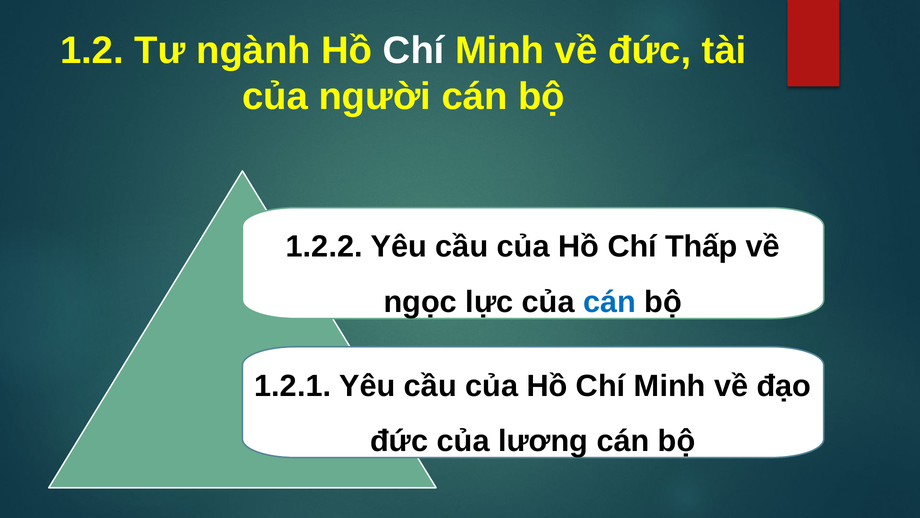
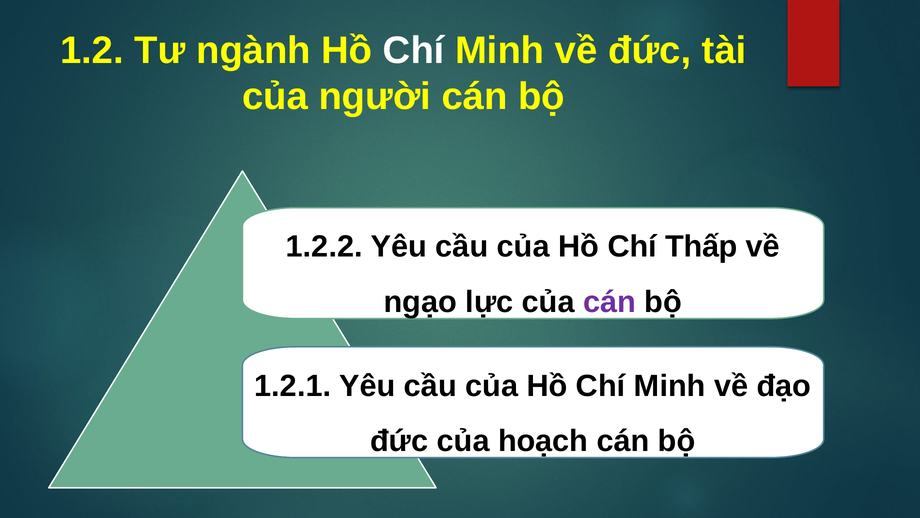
ngọc: ngọc -> ngạo (420, 302)
cán colour: blue -> purple (610, 302)
lương: lương -> hoạch (543, 441)
